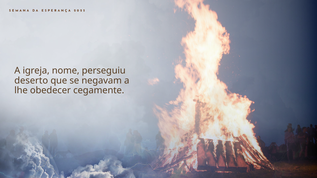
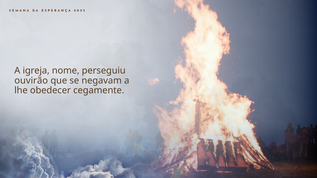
deserto: deserto -> ouvirão (31, 81)
